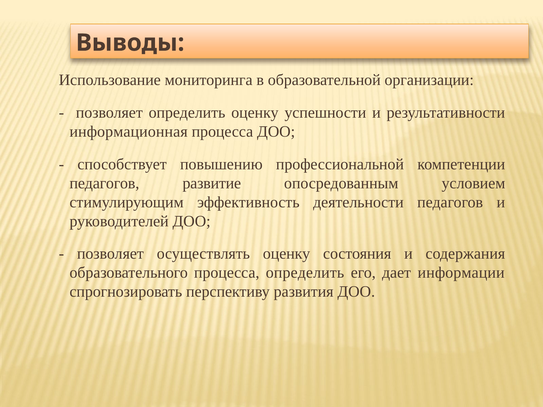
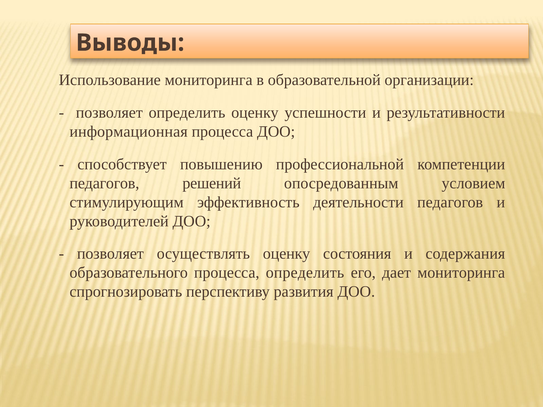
развитие: развитие -> решений (212, 183)
дает информации: информации -> мониторинга (461, 273)
